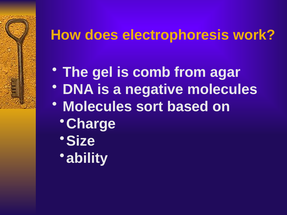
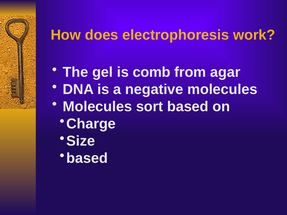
ability: ability -> based (87, 158)
